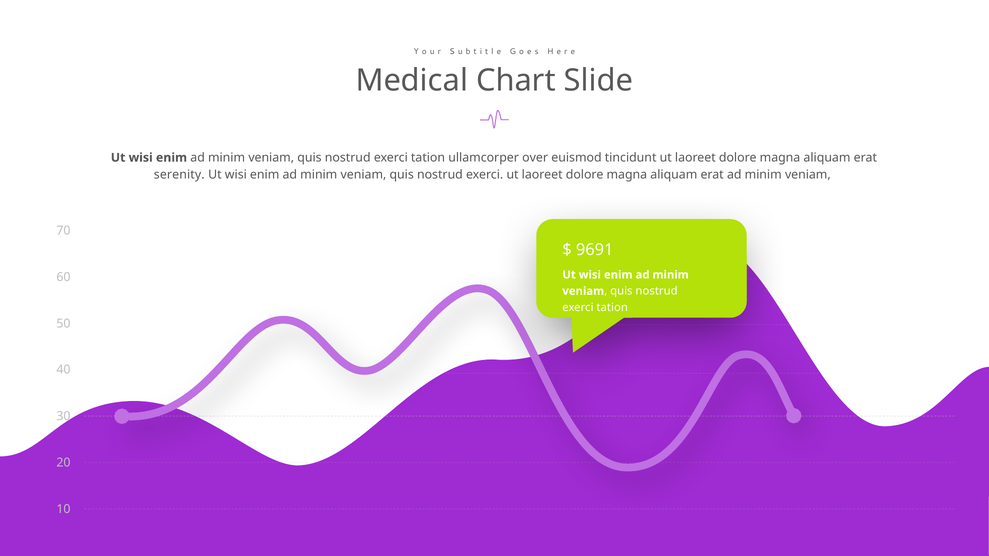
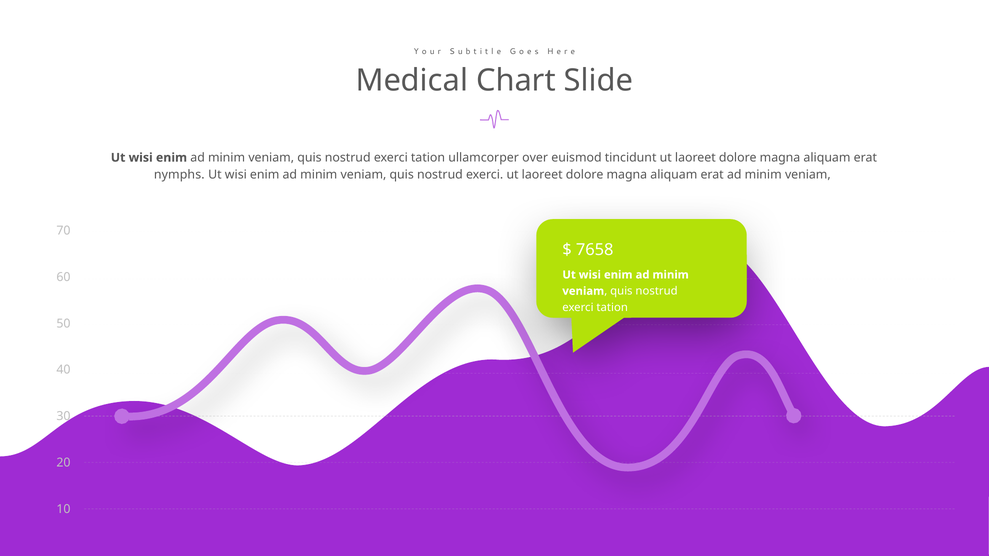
serenity: serenity -> nymphs (179, 175)
9691: 9691 -> 7658 (595, 250)
